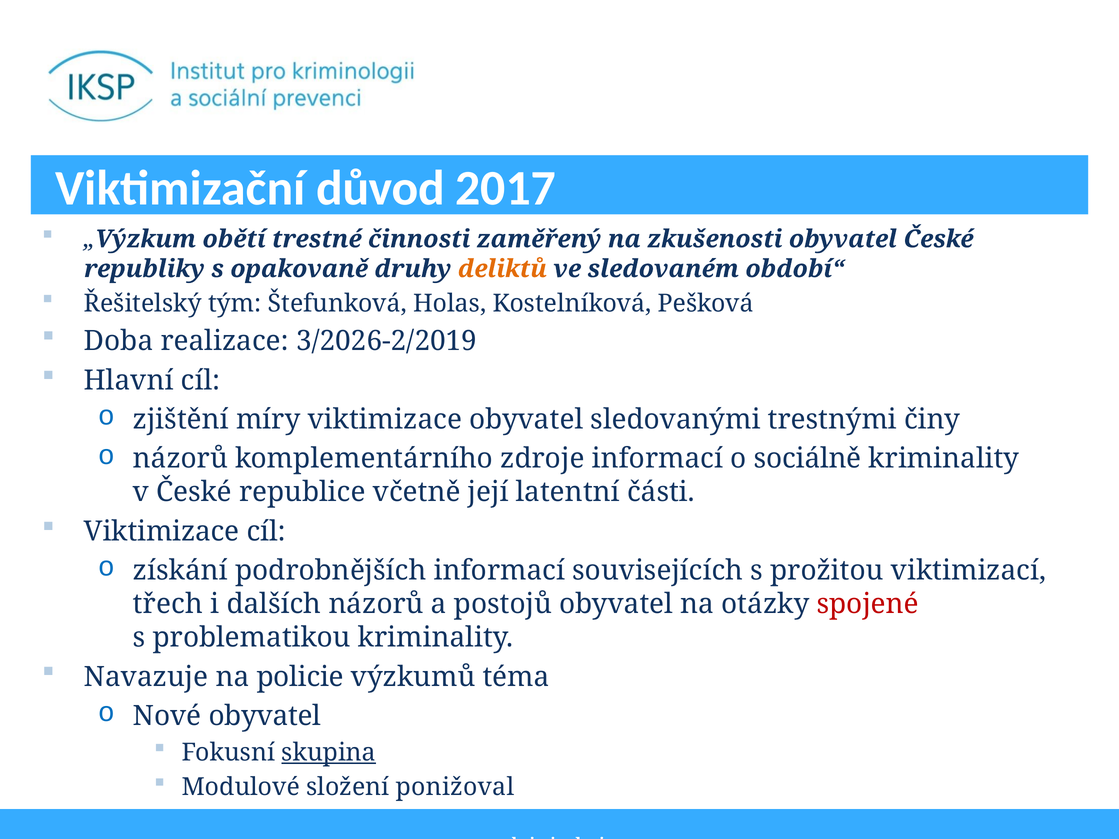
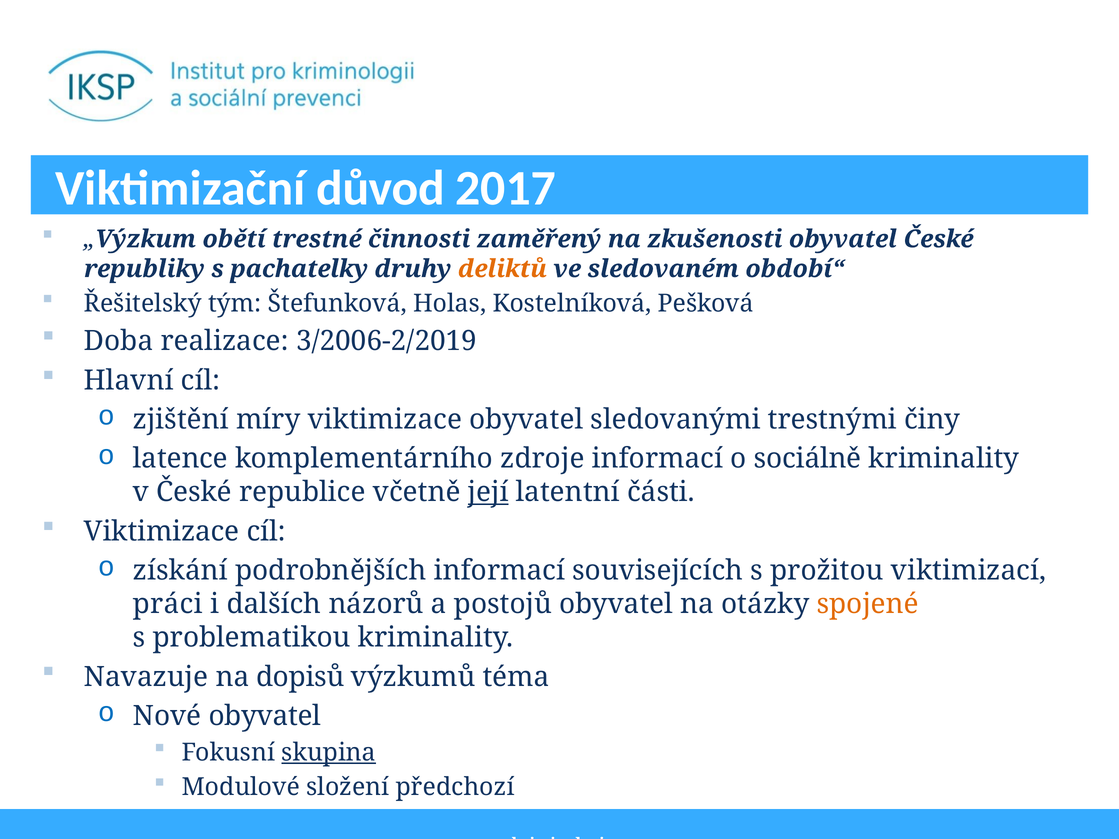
opakovaně: opakovaně -> pachatelky (299, 269)
3/2026-2/2019: 3/2026-2/2019 -> 3/2006-2/2019 (387, 341)
o názorů: názorů -> latence (180, 459)
její underline: none -> present (488, 492)
třech: třech -> práci (168, 604)
spojené colour: red -> orange (868, 604)
policie: policie -> dopisů (300, 677)
ponižoval: ponižoval -> předchozí (455, 787)
